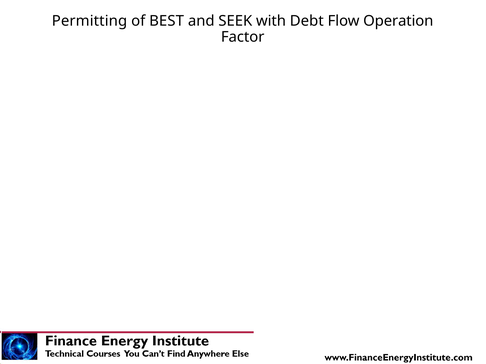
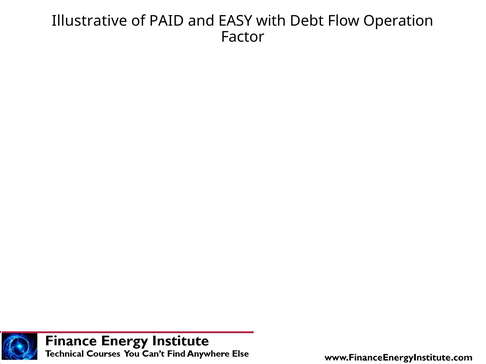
Permitting: Permitting -> Illustrative (89, 21)
BEST: BEST -> PAID (167, 21)
SEEK: SEEK -> EASY (235, 21)
